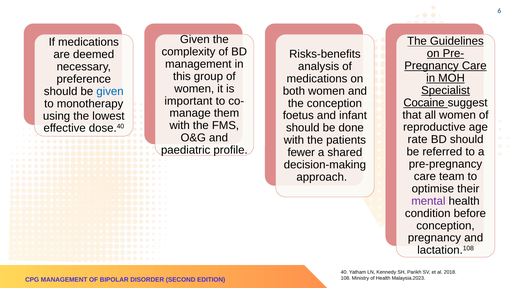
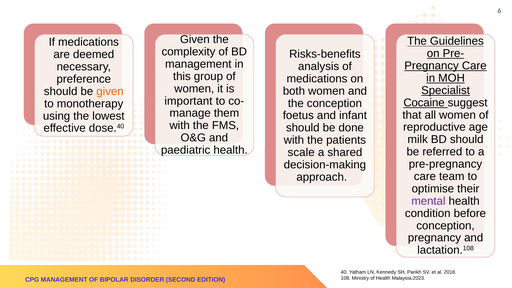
given colour: blue -> orange (110, 91)
rate: rate -> milk (418, 140)
paediatric profile: profile -> health (231, 150)
fewer: fewer -> scale (301, 152)
